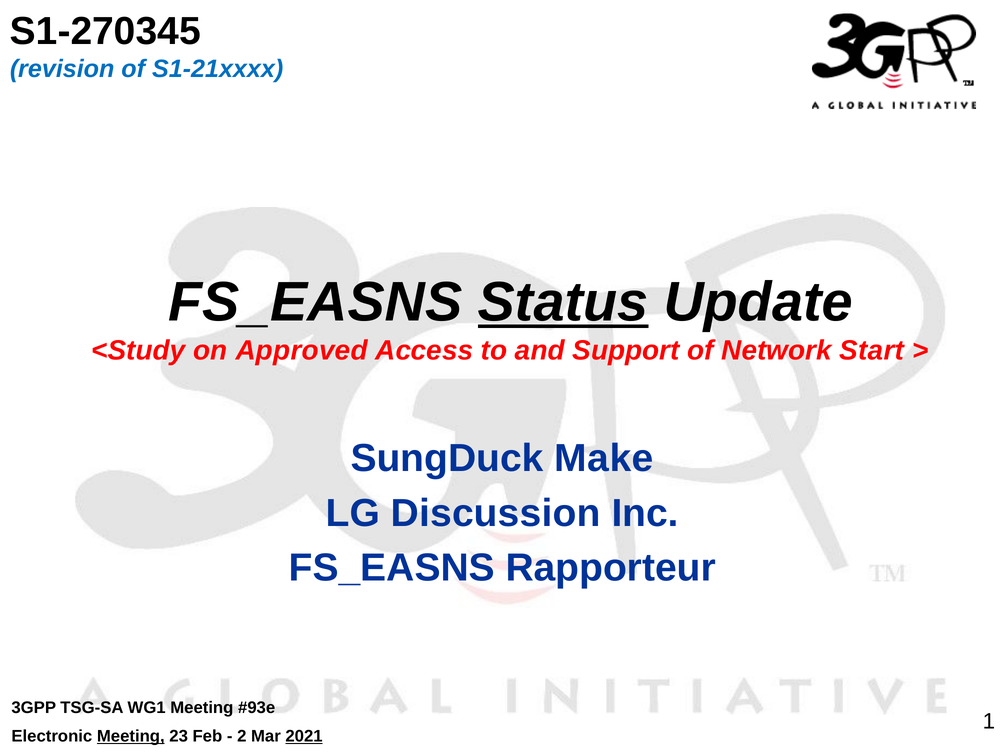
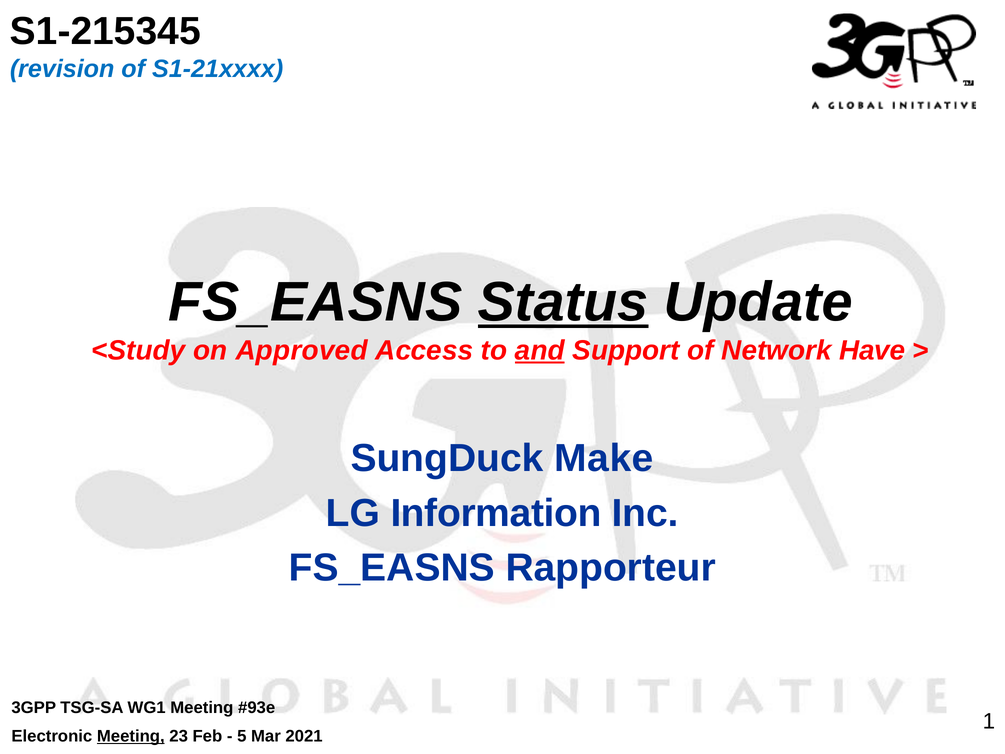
S1-270345: S1-270345 -> S1-215345 (105, 31)
and underline: none -> present (540, 350)
Start: Start -> Have (872, 350)
Discussion: Discussion -> Information (496, 513)
2: 2 -> 5 (242, 736)
2021 underline: present -> none (304, 736)
